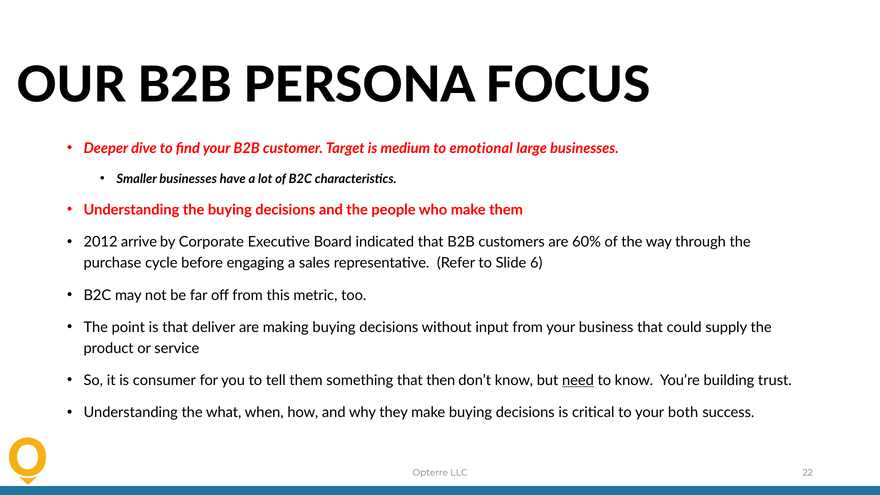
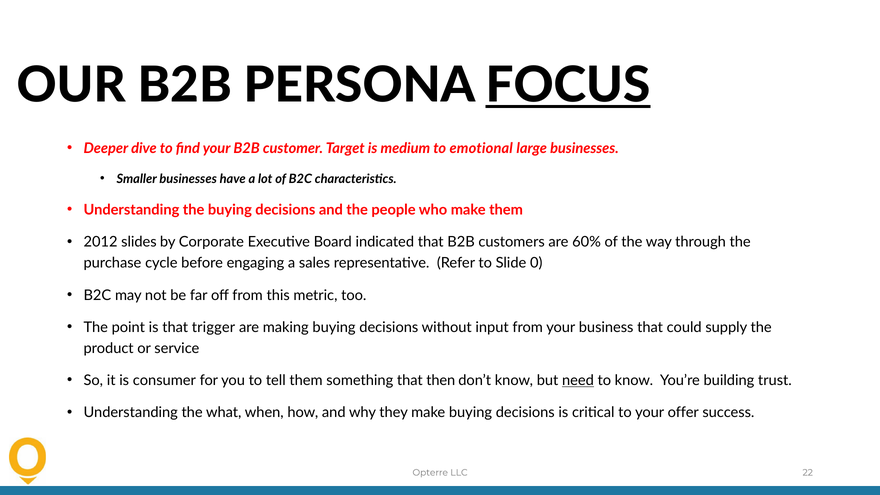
FOCUS underline: none -> present (568, 85)
arrive: arrive -> slides (139, 242)
6: 6 -> 0 (536, 263)
deliver: deliver -> trigger (213, 327)
both: both -> offer (683, 413)
